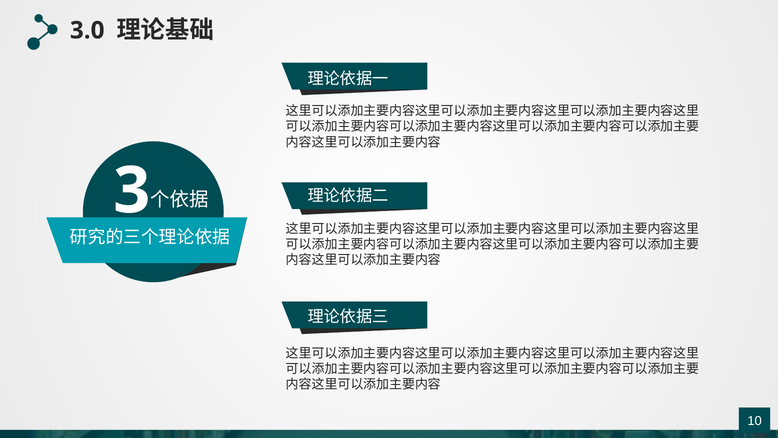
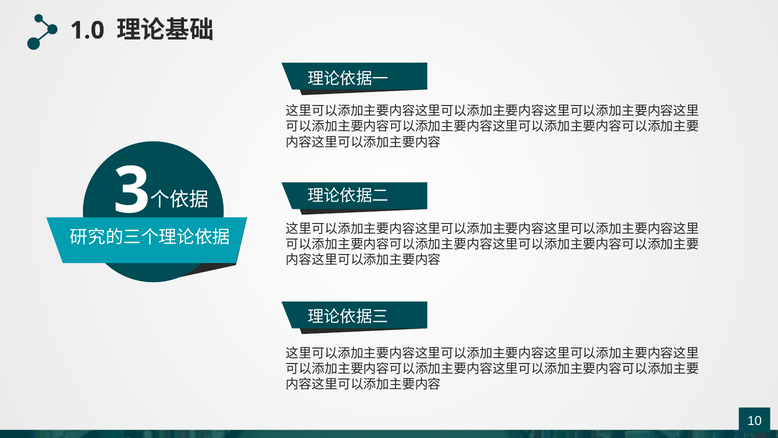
3.0: 3.0 -> 1.0 (87, 30)
